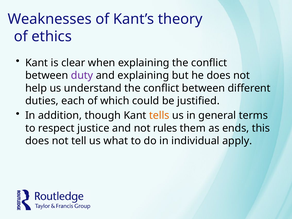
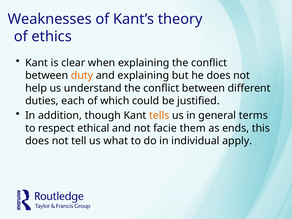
duty colour: purple -> orange (82, 75)
justice: justice -> ethical (93, 128)
rules: rules -> facie (165, 128)
